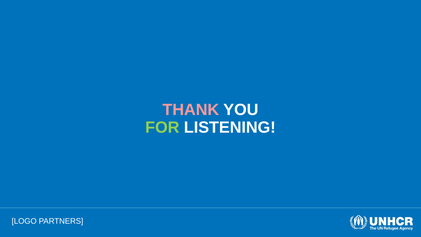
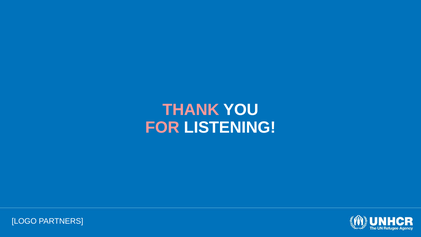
FOR colour: light green -> pink (162, 127)
